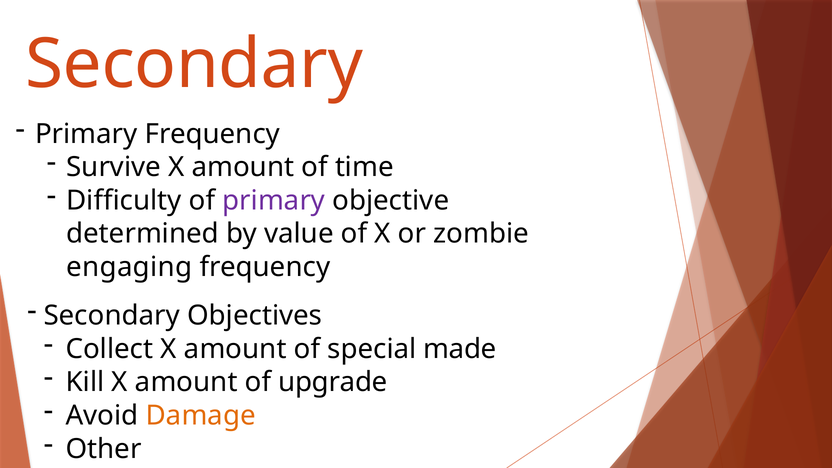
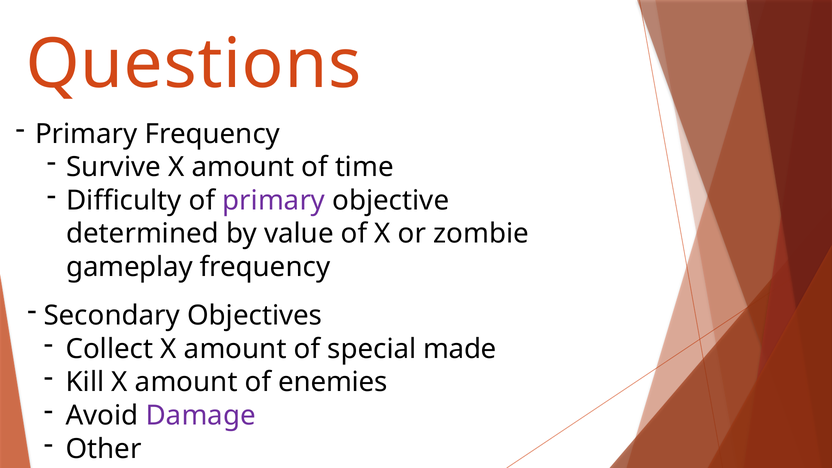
Secondary: Secondary -> Questions (193, 64)
engaging: engaging -> gameplay (129, 267)
upgrade: upgrade -> enemies (333, 382)
Damage colour: orange -> purple (201, 416)
